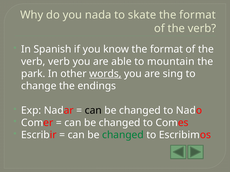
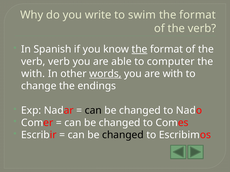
nada: nada -> write (98, 15)
skate: skate -> swim (142, 15)
the underline: none -> present (140, 49)
mountain: mountain -> computer (171, 62)
park: park -> with (33, 74)
are sing: sing -> with (173, 74)
changed colour: green -> black (123, 135)
